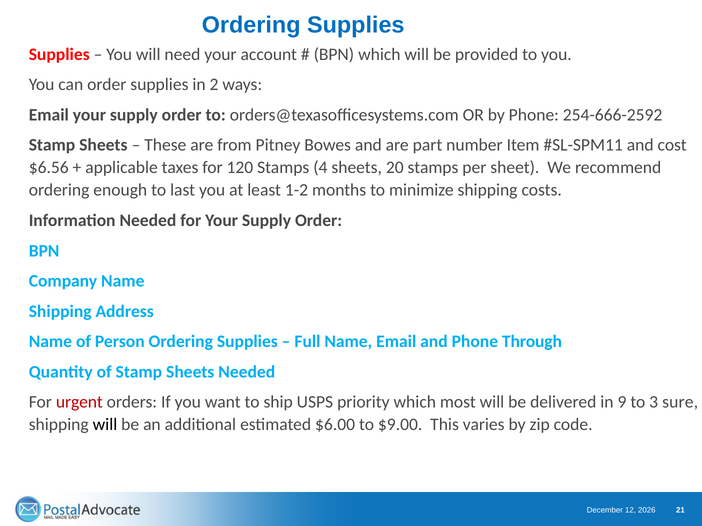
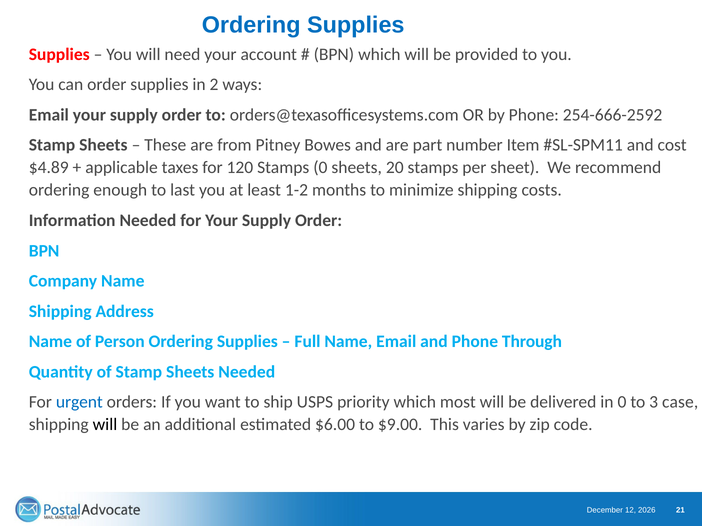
$6.56: $6.56 -> $4.89 (49, 168)
Stamps 4: 4 -> 0 (320, 168)
urgent colour: red -> blue (79, 403)
in 9: 9 -> 0 (622, 403)
sure: sure -> case (680, 403)
